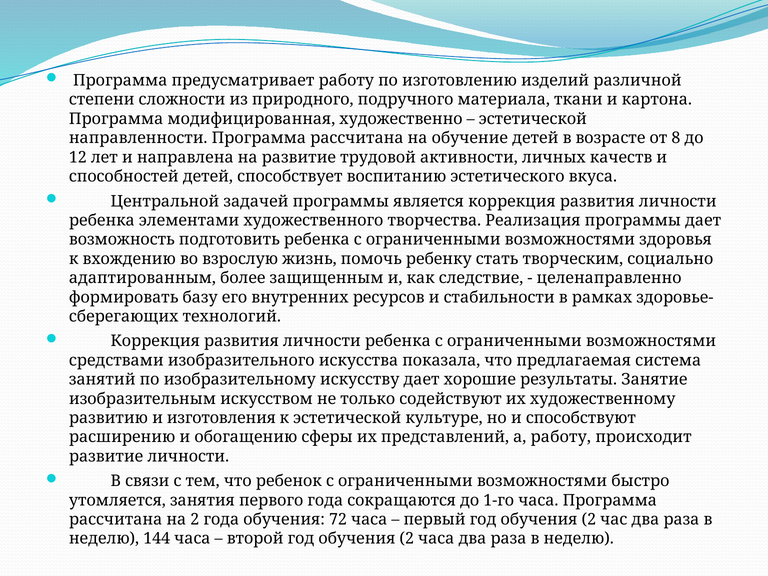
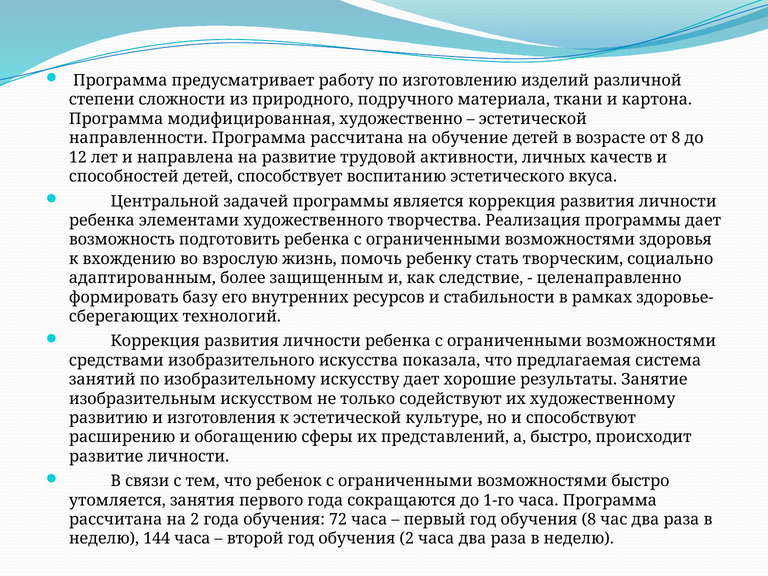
а работу: работу -> быстро (561, 437)
первый год обучения 2: 2 -> 8 (589, 520)
